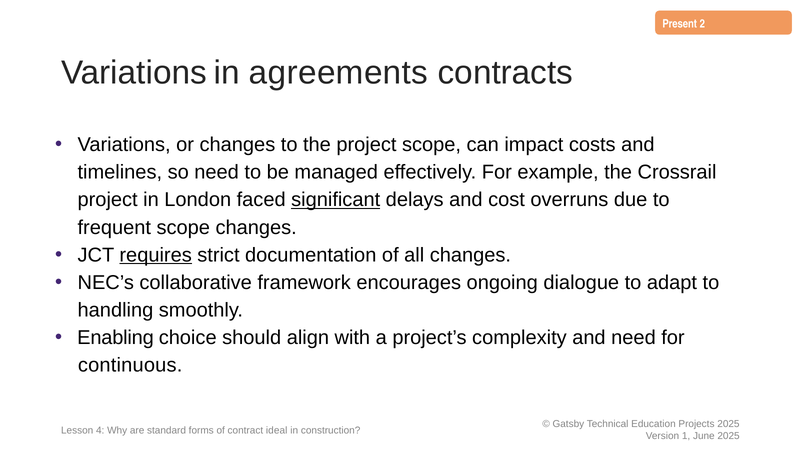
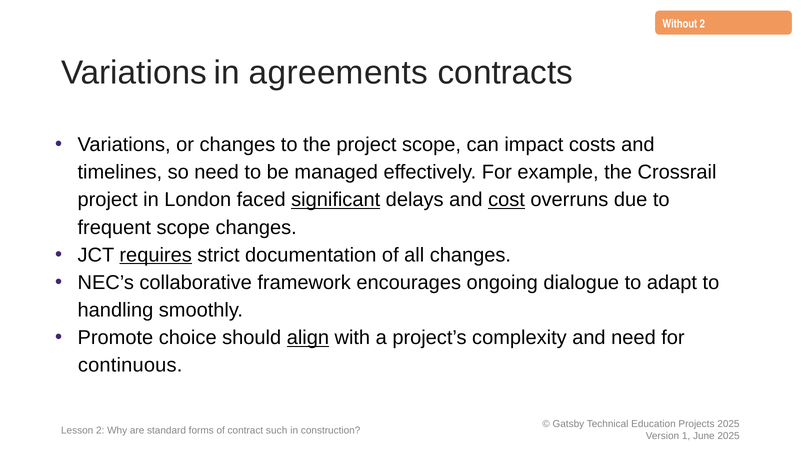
Present: Present -> Without (680, 24)
cost underline: none -> present (507, 200)
Enabling: Enabling -> Promote (115, 338)
align underline: none -> present (308, 338)
Lesson 4: 4 -> 2 (100, 431)
ideal: ideal -> such (277, 431)
